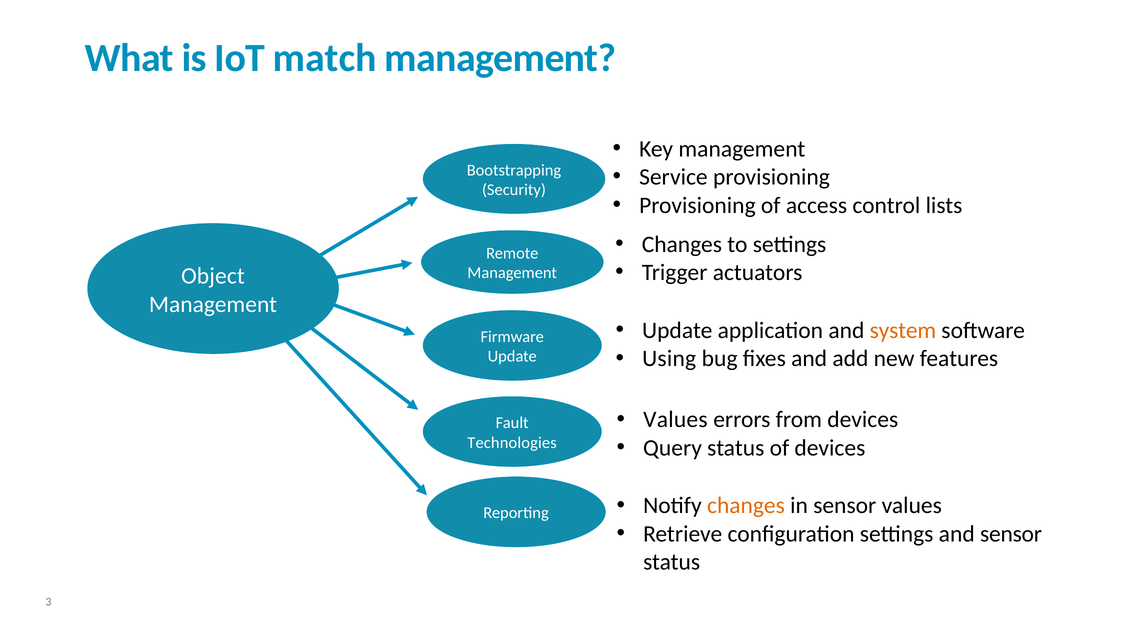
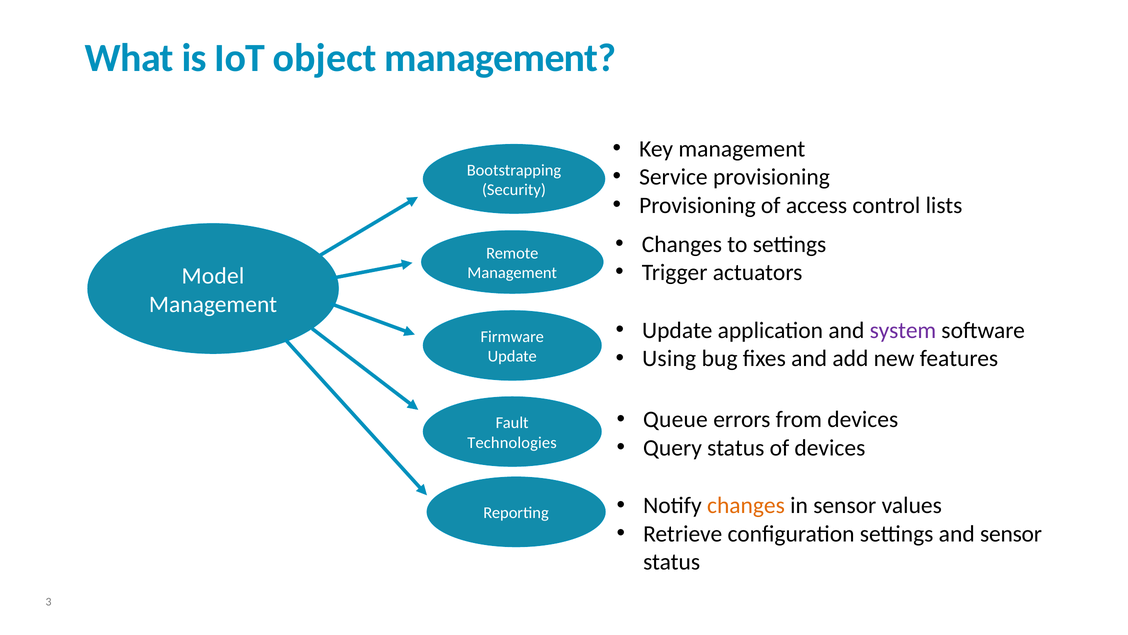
match: match -> object (325, 58)
Object: Object -> Model (213, 276)
system colour: orange -> purple (903, 330)
Values: Values -> Queue (675, 419)
